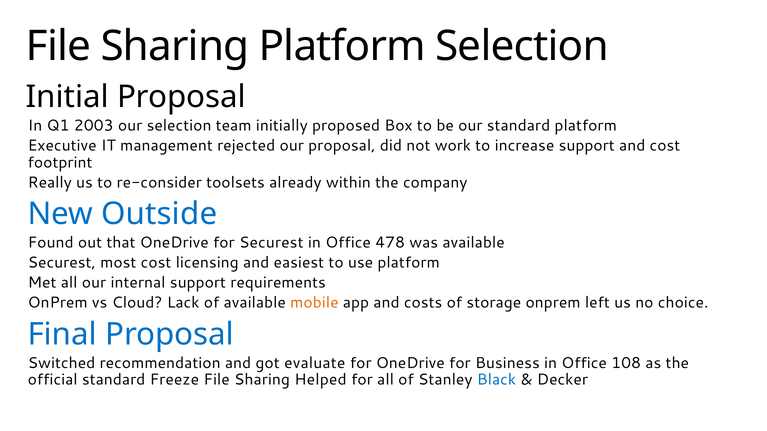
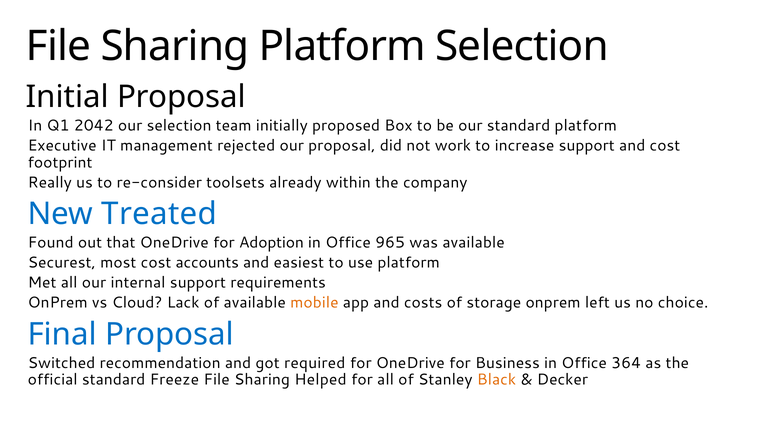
2003: 2003 -> 2042 (94, 126)
Outside: Outside -> Treated (159, 214)
for Securest: Securest -> Adoption (271, 243)
478: 478 -> 965 (390, 243)
licensing: licensing -> accounts (207, 263)
evaluate: evaluate -> required (315, 363)
108: 108 -> 364 (626, 363)
Black colour: blue -> orange (496, 380)
